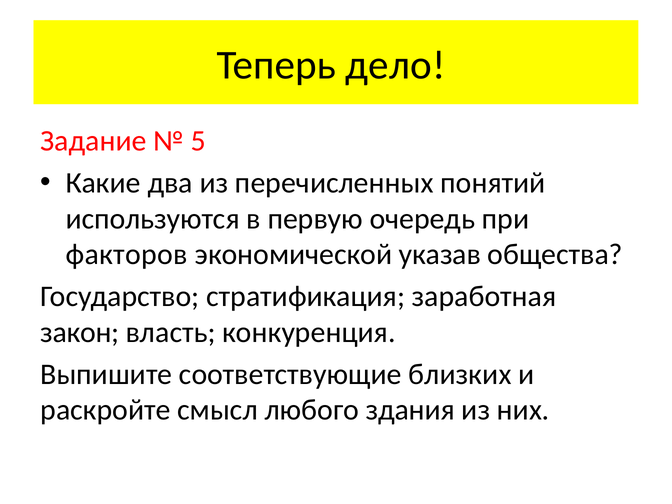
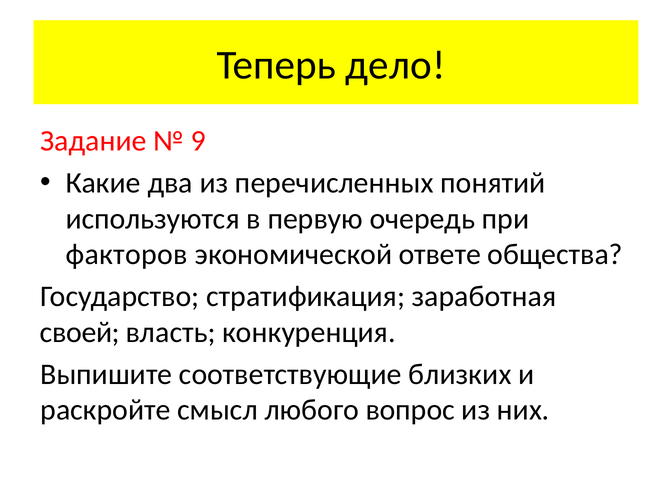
5: 5 -> 9 (198, 141)
указав: указав -> ответе (440, 255)
закон: закон -> своей (80, 332)
здания: здания -> вопрос (410, 410)
